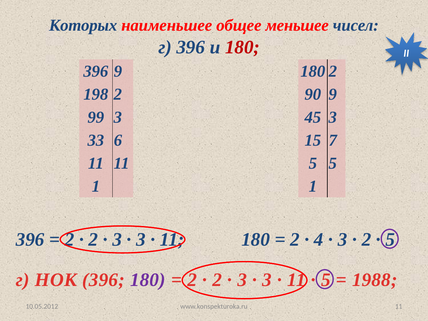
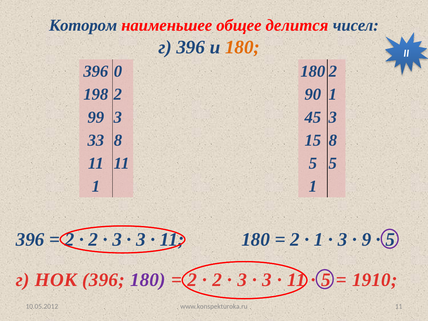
Которых: Которых -> Котором (83, 25)
меньшее: меньшее -> делится (297, 25)
180 colour: red -> orange (243, 47)
396 9: 9 -> 0 (118, 71)
90 9: 9 -> 1 (333, 94)
33 6: 6 -> 8 (118, 140)
15 7: 7 -> 8 (333, 140)
4: 4 -> 1 (319, 239)
2: 2 -> 9 (366, 239)
1988: 1988 -> 1910 (375, 280)
